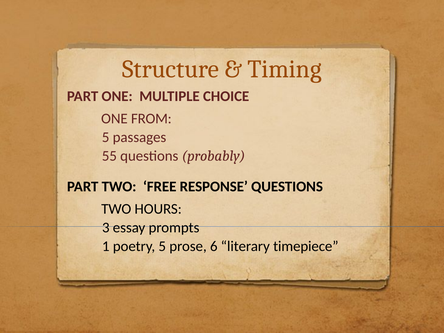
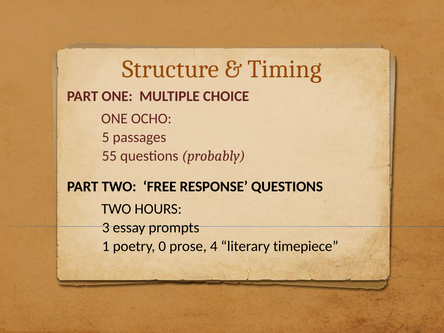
FROM: FROM -> OCHO (151, 119)
poetry 5: 5 -> 0 (162, 246)
6: 6 -> 4 (214, 246)
